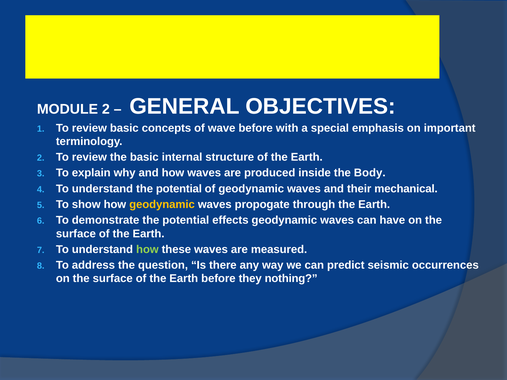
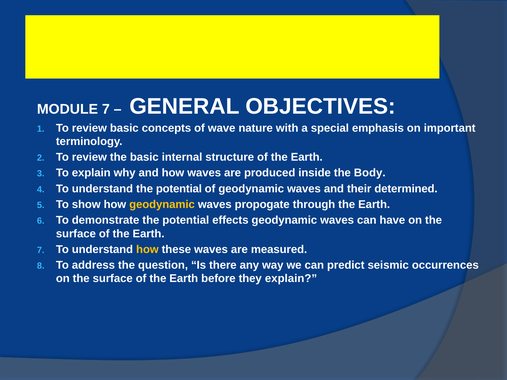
MODULE 2: 2 -> 7 (106, 109)
wave before: before -> nature (256, 128)
mechanical: mechanical -> determined (406, 189)
how colour: light green -> yellow (147, 250)
they nothing: nothing -> explain (291, 279)
